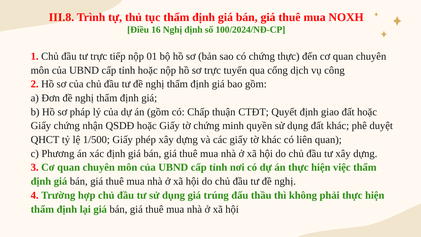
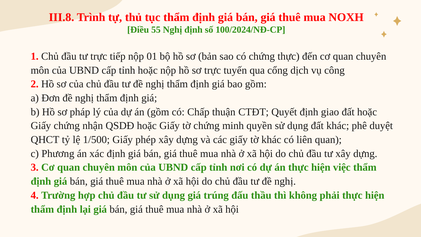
16: 16 -> 55 (156, 30)
